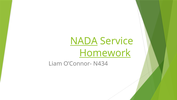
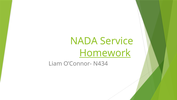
NADA underline: present -> none (84, 41)
